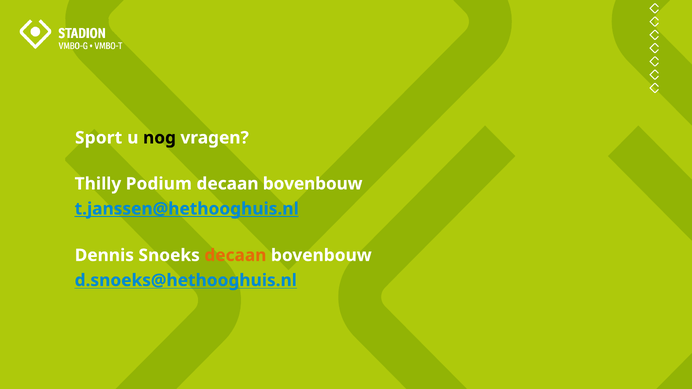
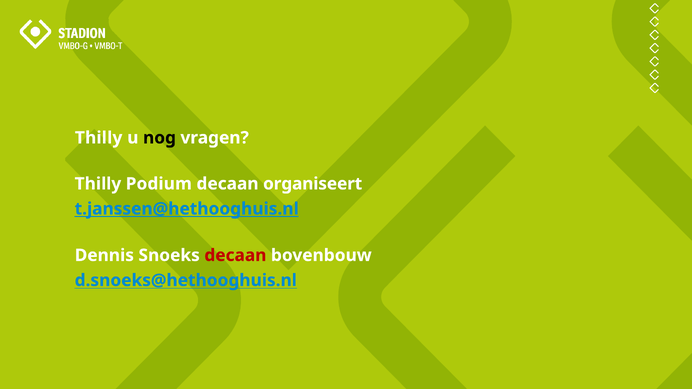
Sport: Sport -> Thilly (99, 138)
bovenbouw: bovenbouw -> organiseert (313, 184)
decaan colour: orange -> red (235, 255)
